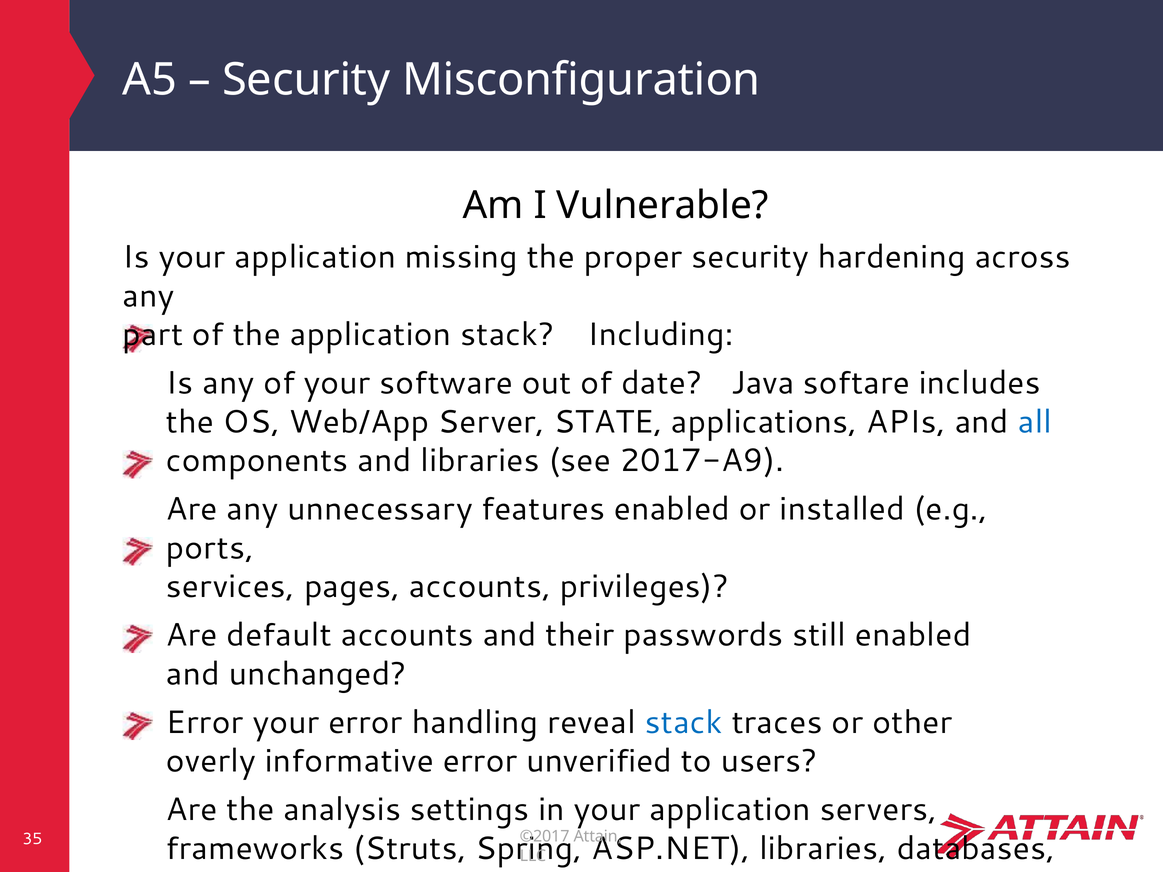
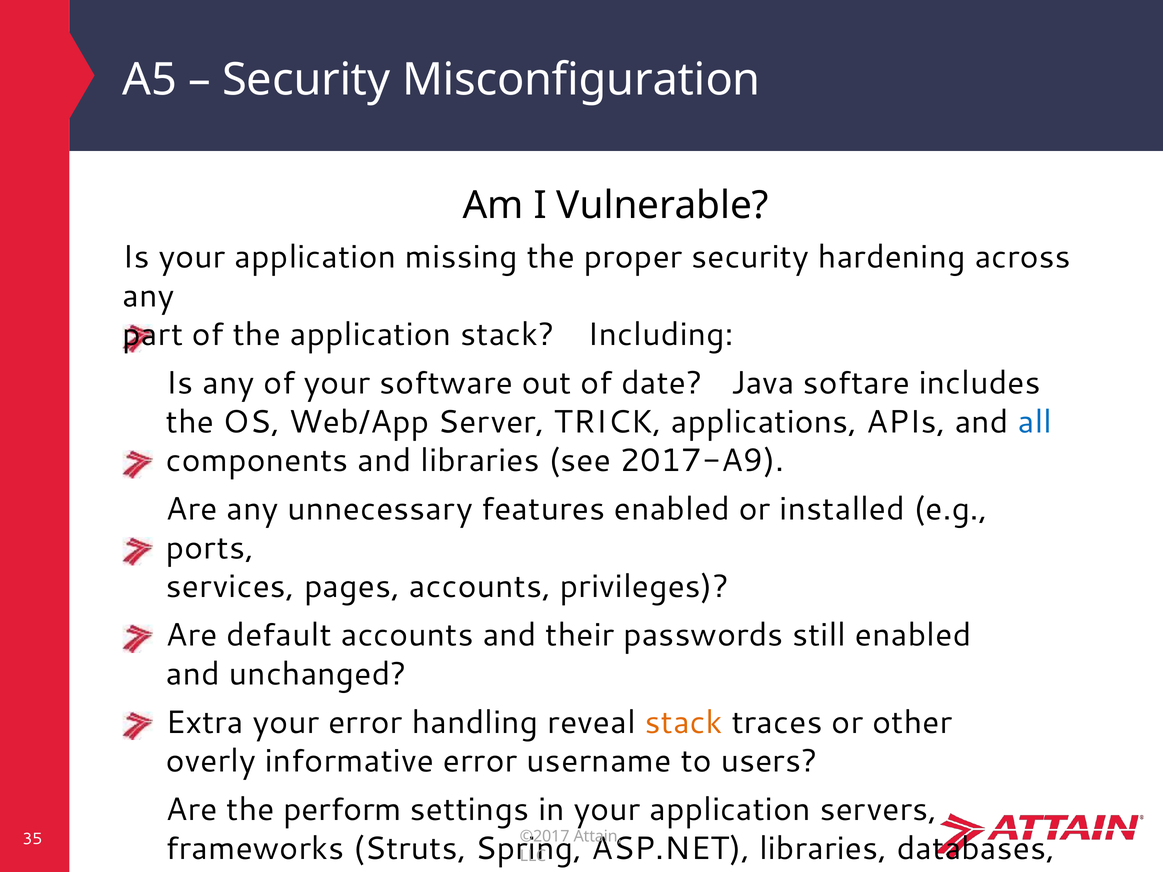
STATE: STATE -> TRICK (608, 422)
Error: Error -> Extra (205, 723)
stack colour: blue -> orange (684, 723)
unverified: unverified -> username (599, 761)
analysis: analysis -> perform (342, 810)
